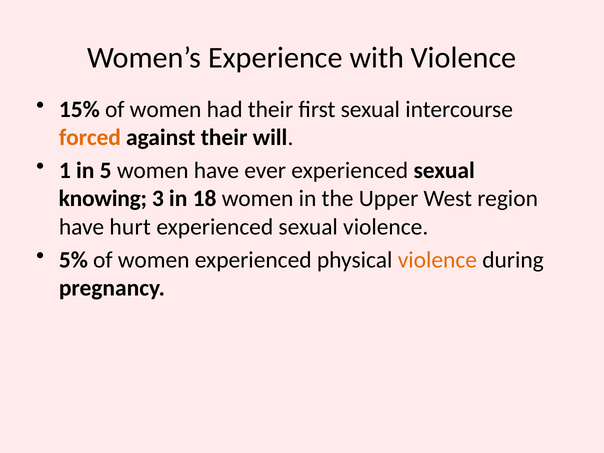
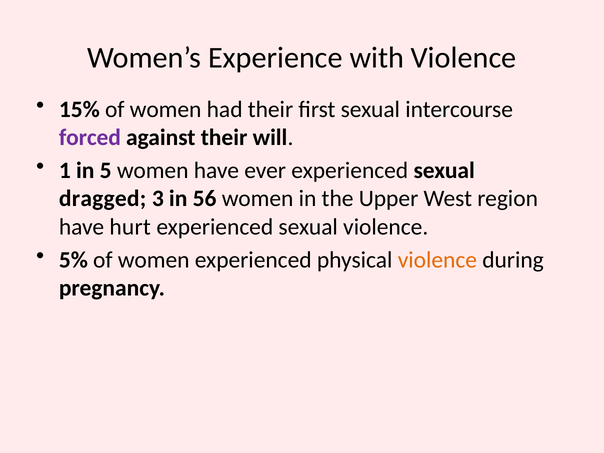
forced colour: orange -> purple (90, 138)
knowing: knowing -> dragged (103, 199)
18: 18 -> 56 (205, 199)
